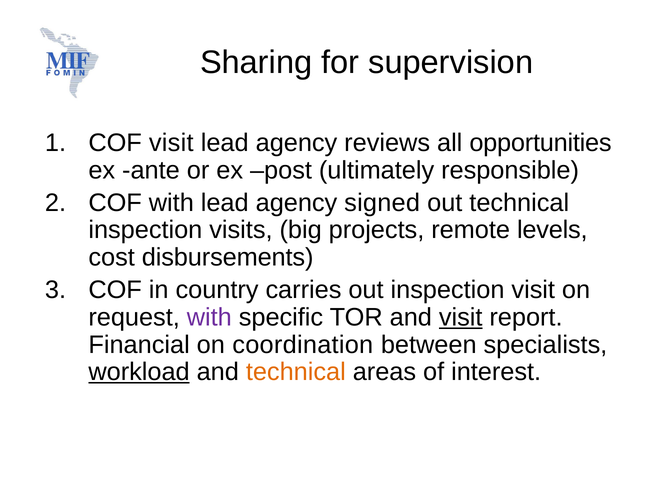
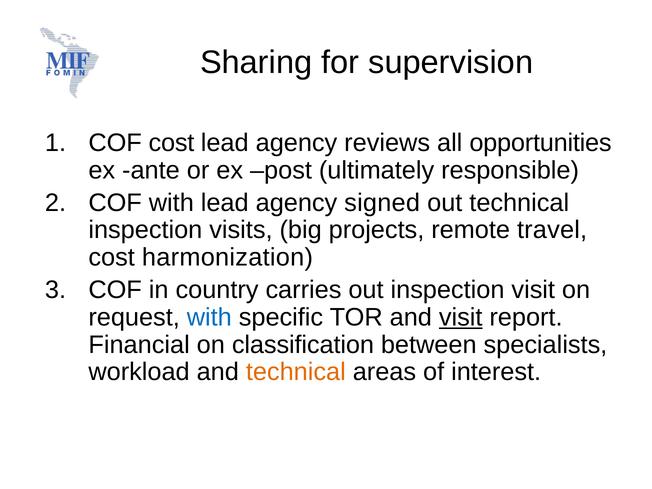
COF visit: visit -> cost (171, 143)
levels: levels -> travel (552, 230)
disbursements: disbursements -> harmonization (227, 257)
with colour: purple -> blue (209, 317)
coordination: coordination -> classification (303, 345)
workload underline: present -> none (139, 372)
